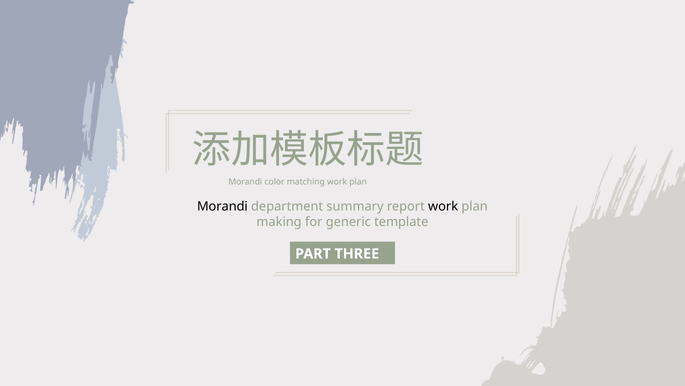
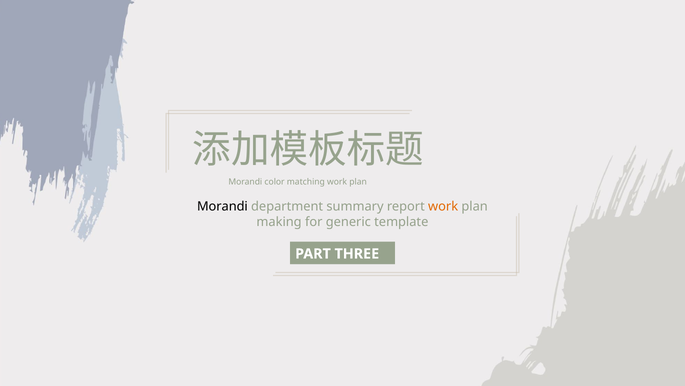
work colour: black -> orange (443, 206)
